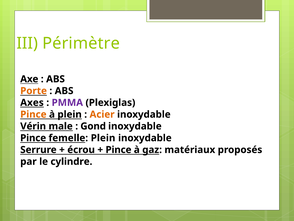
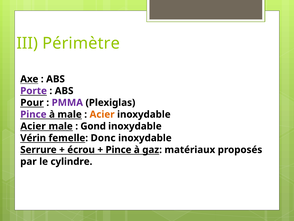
Porte colour: orange -> purple (34, 91)
Axes: Axes -> Pour (32, 102)
Pince colour: orange -> purple (33, 114)
à plein: plein -> male (70, 114)
Vérin: Vérin -> Acier (33, 126)
Pince: Pince -> Vérin (33, 138)
femelle Plein: Plein -> Donc (103, 138)
